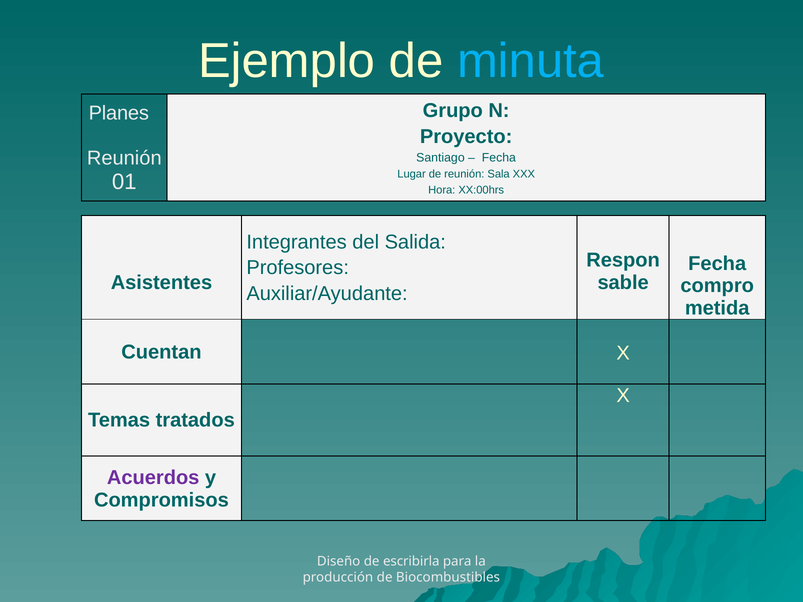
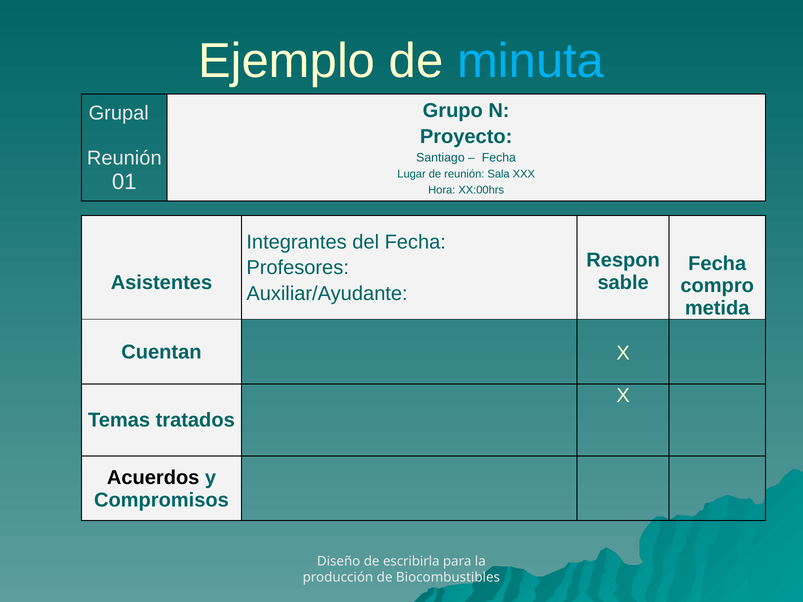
Planes: Planes -> Grupal (119, 113)
del Salida: Salida -> Fecha (415, 242)
Acuerdos colour: purple -> black (153, 478)
